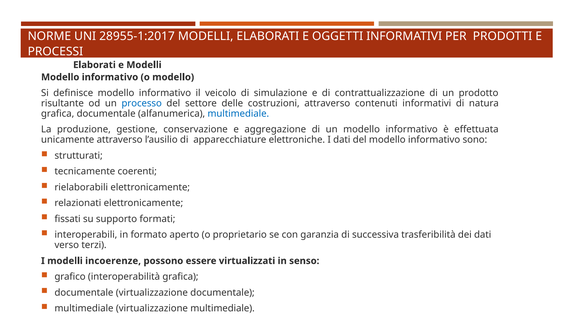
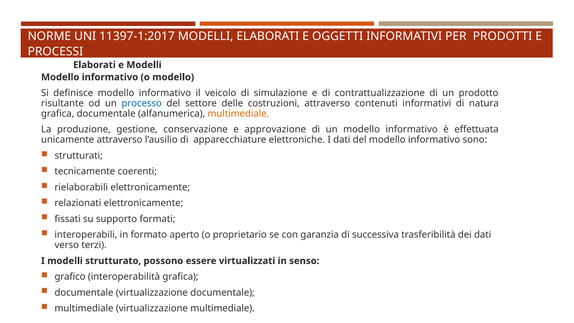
28955-1:2017: 28955-1:2017 -> 11397-1:2017 (137, 36)
multimediale colour: blue -> orange (238, 114)
aggregazione: aggregazione -> approvazione (275, 129)
incoerenze: incoerenze -> strutturato (113, 261)
